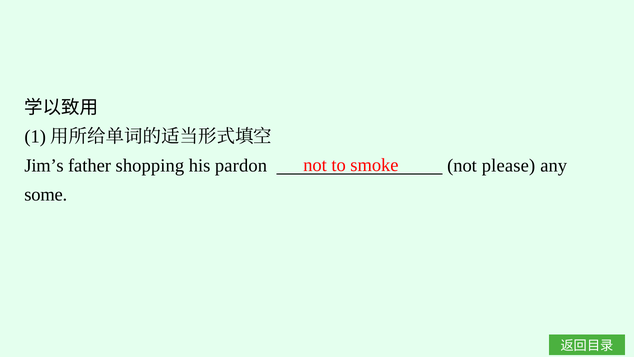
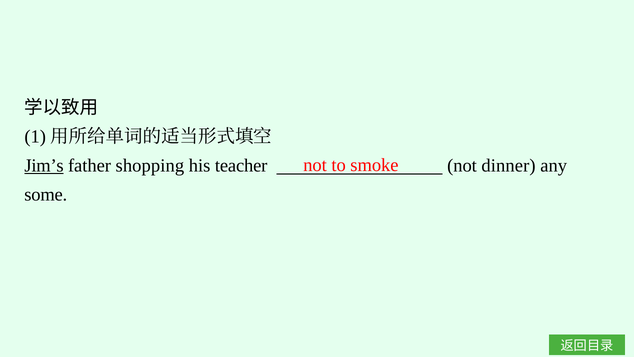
Jim’s underline: none -> present (44, 165)
pardon: pardon -> teacher (241, 165)
please: please -> dinner (509, 165)
